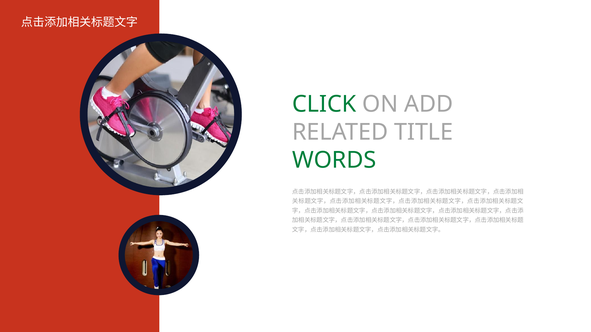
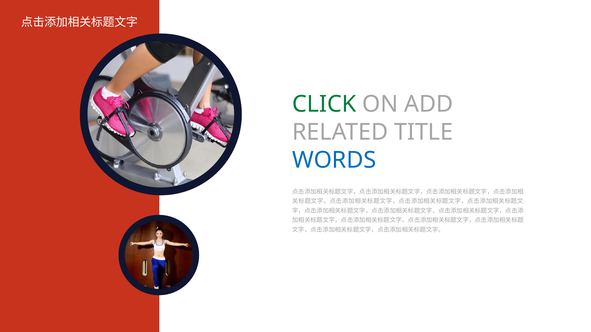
WORDS colour: green -> blue (334, 160)
